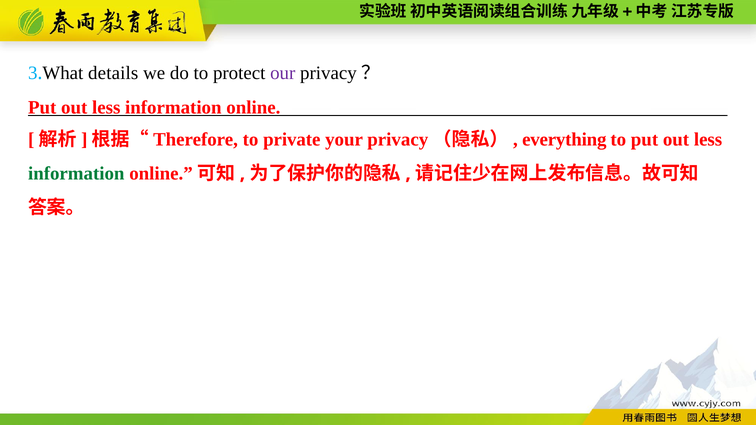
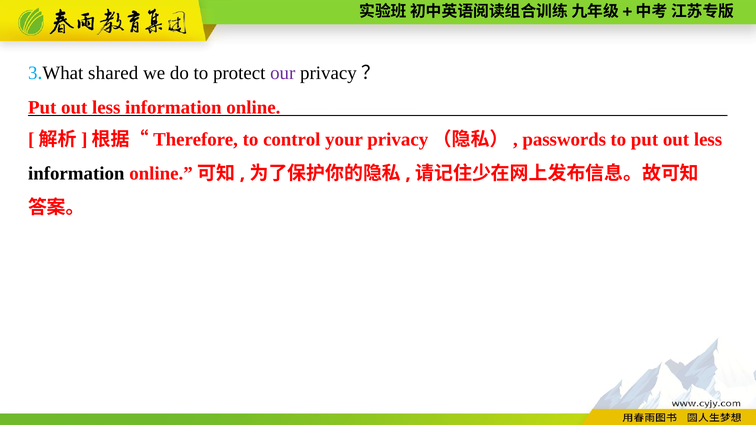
details: details -> shared (113, 73)
private: private -> control (292, 140)
everything: everything -> passwords (564, 140)
information colour: green -> black (76, 174)
